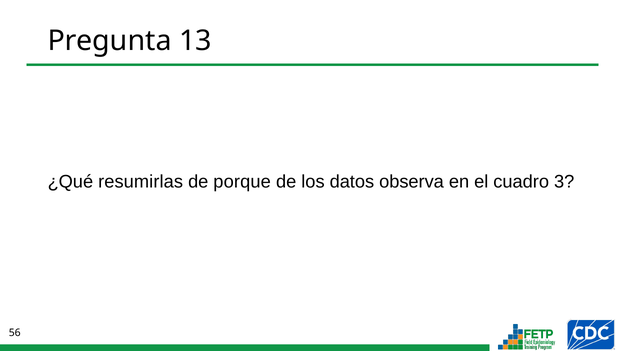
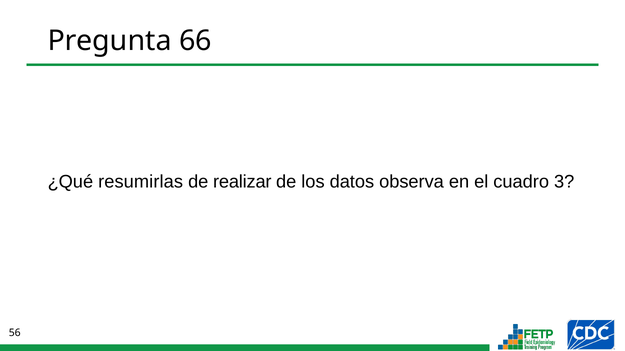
13: 13 -> 66 (195, 41)
porque: porque -> realizar (242, 182)
